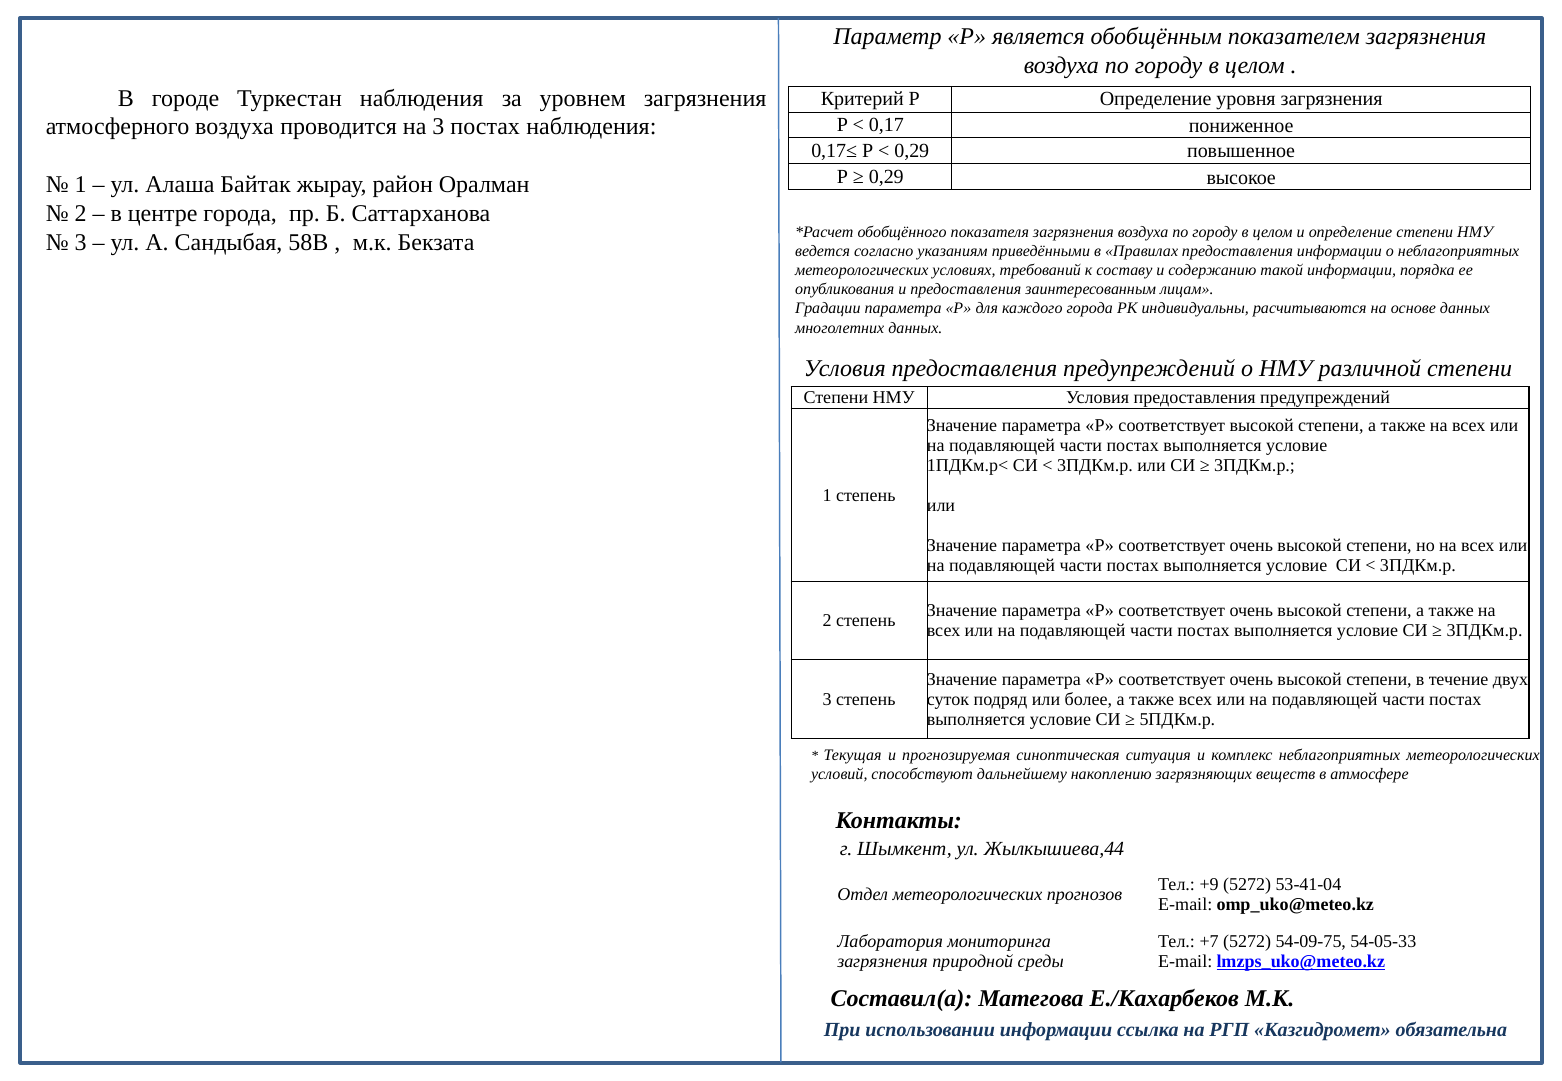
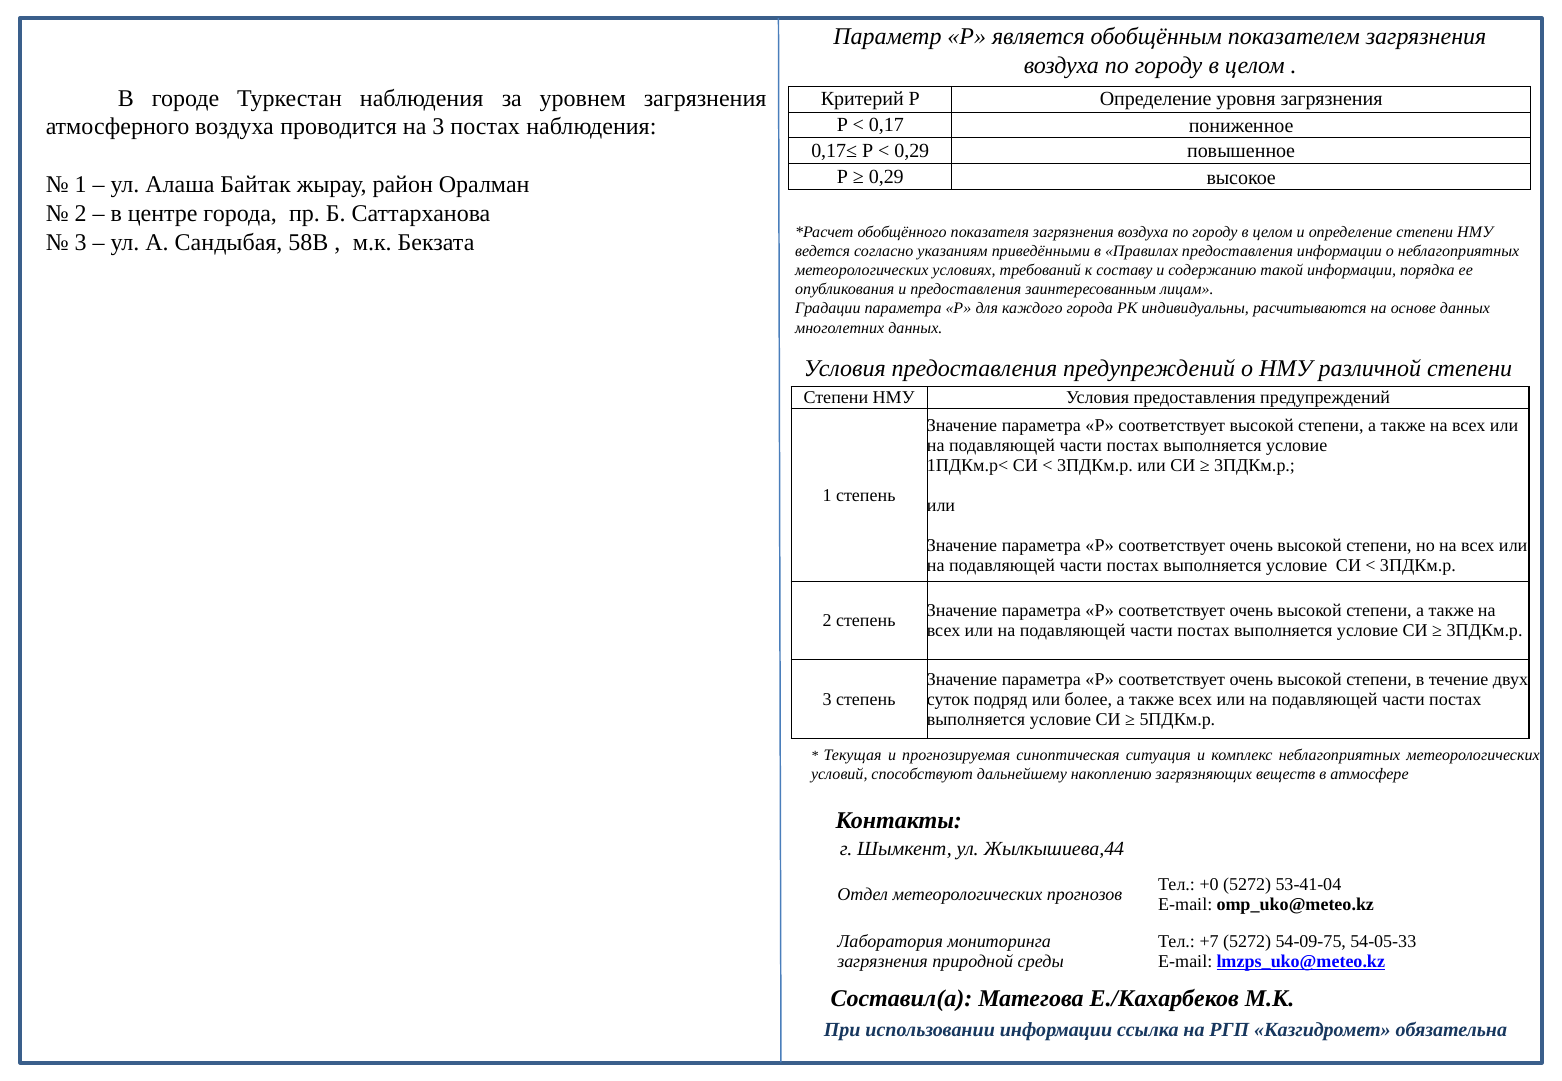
+9: +9 -> +0 (1209, 884)
